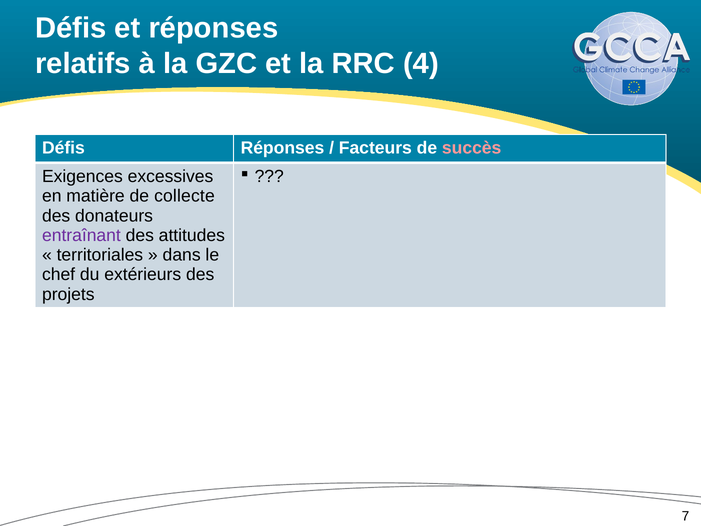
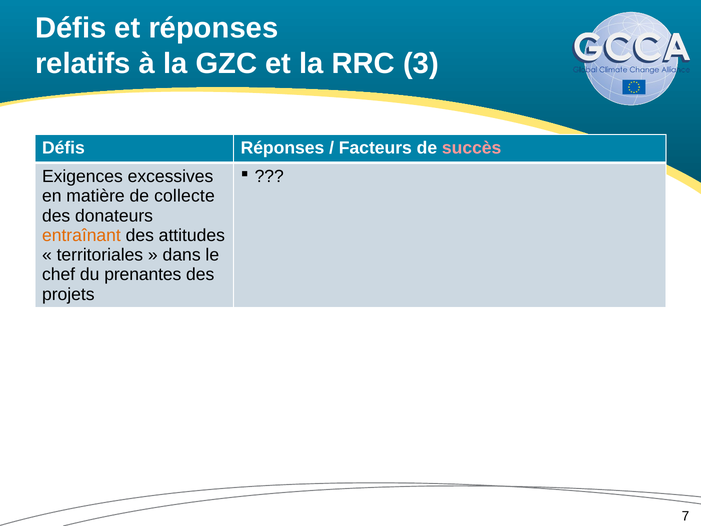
4: 4 -> 3 (421, 63)
entraînant colour: purple -> orange (81, 235)
extérieurs: extérieurs -> prenantes (143, 275)
